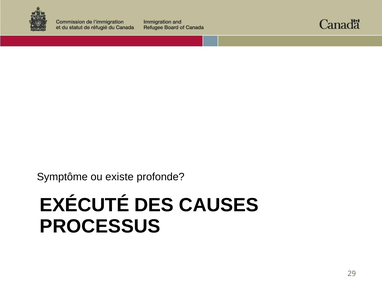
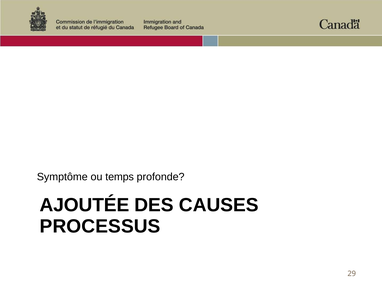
existe: existe -> temps (120, 177)
EXÉCUTÉ: EXÉCUTÉ -> AJOUTÉE (84, 205)
